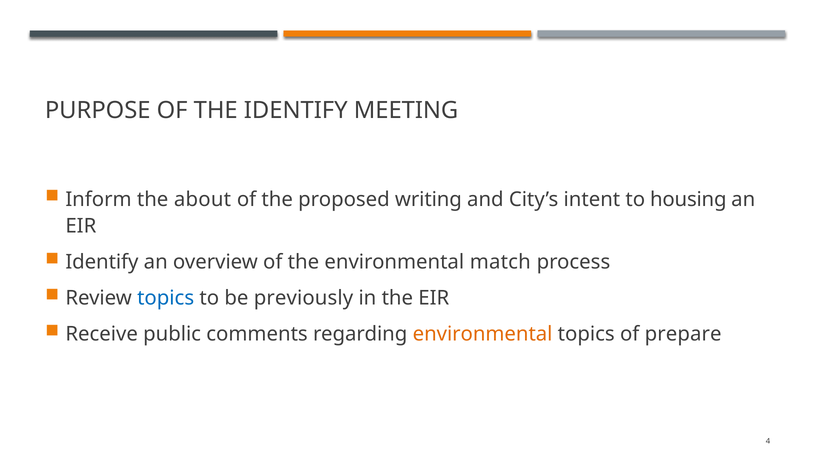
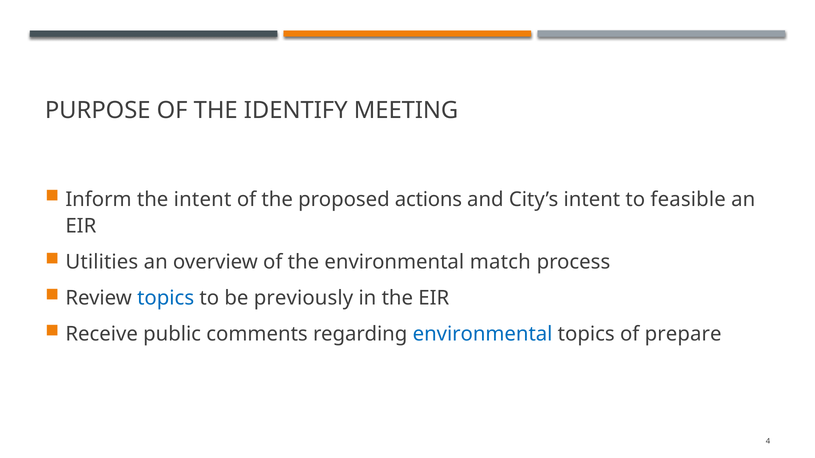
the about: about -> intent (203, 200)
writing: writing -> actions (428, 200)
housing: housing -> feasible (688, 200)
Identify: Identify -> Utilities (102, 262)
environmental colour: orange -> blue (483, 335)
